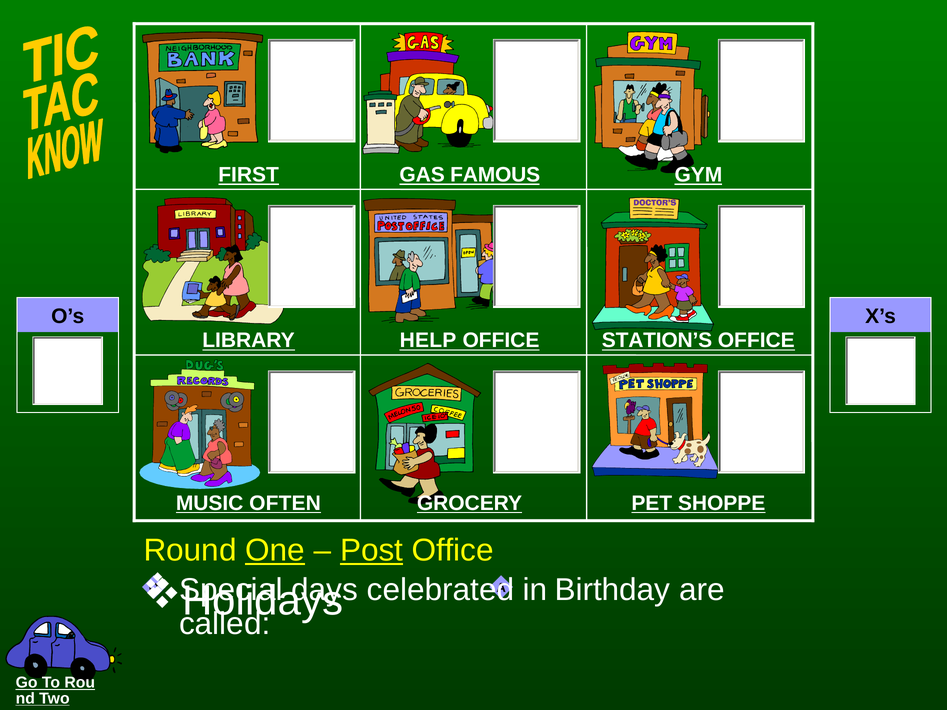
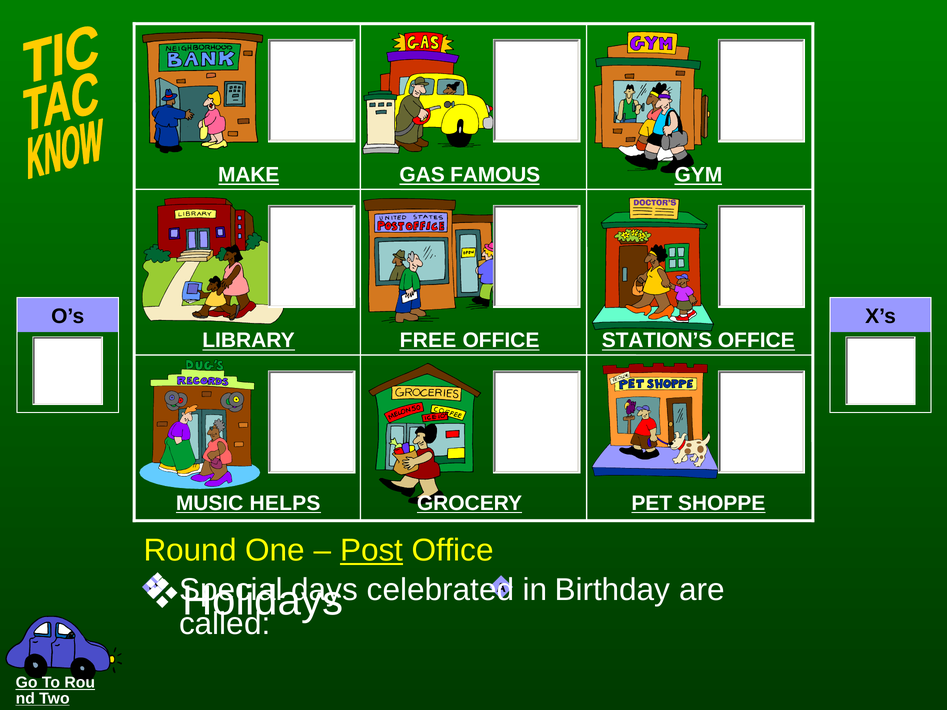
FIRST: FIRST -> MAKE (249, 175)
HELP: HELP -> FREE (428, 341)
OFTEN: OFTEN -> HELPS (285, 503)
One underline: present -> none (275, 551)
